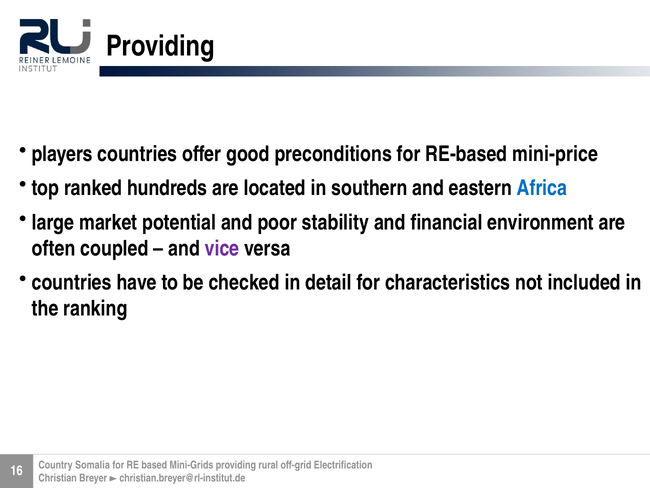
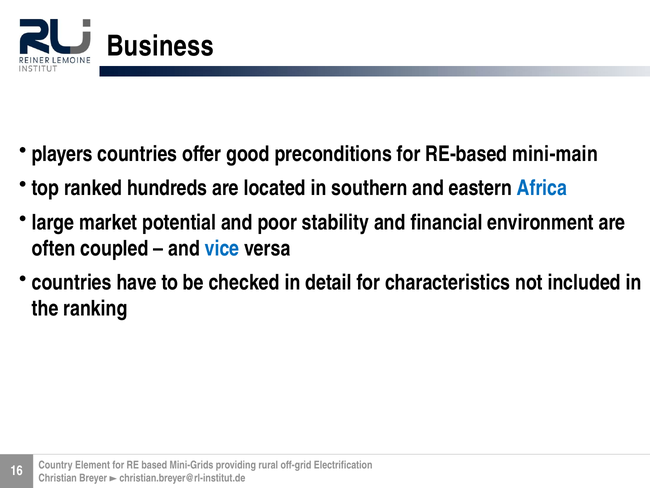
Providing: Providing -> Business (160, 46)
mini-price: mini-price -> mini-main (555, 154)
vice colour: purple -> blue (222, 248)
Somalia: Somalia -> Element (92, 465)
